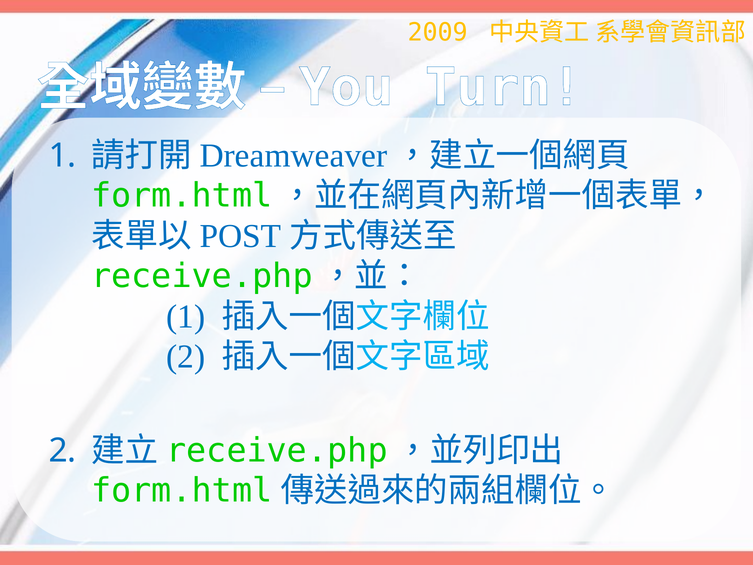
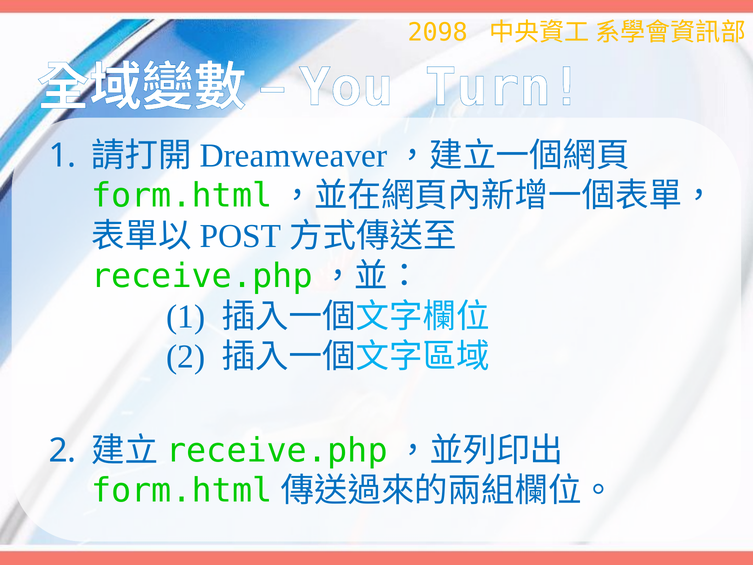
2009: 2009 -> 2098 (438, 32)
